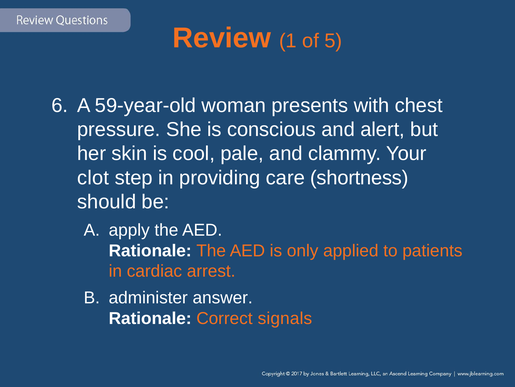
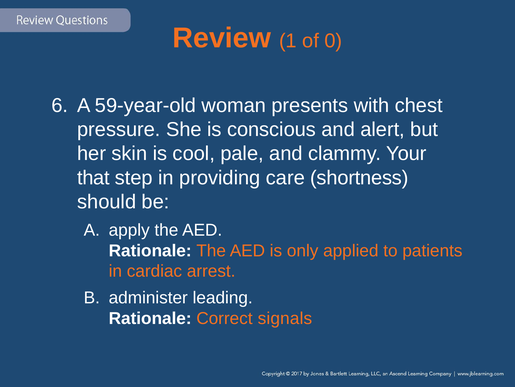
5: 5 -> 0 (333, 41)
clot: clot -> that (93, 177)
answer: answer -> leading (223, 297)
